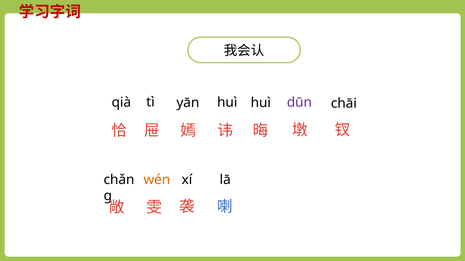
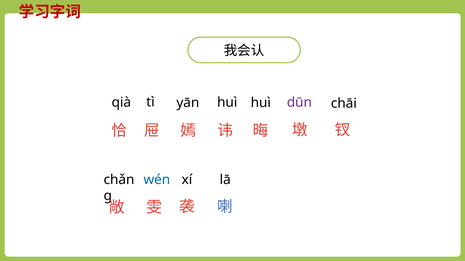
wén colour: orange -> blue (157, 180)
